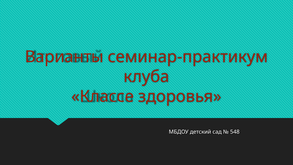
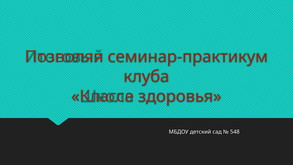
Варианты: Варианты -> Позволяя (64, 57)
